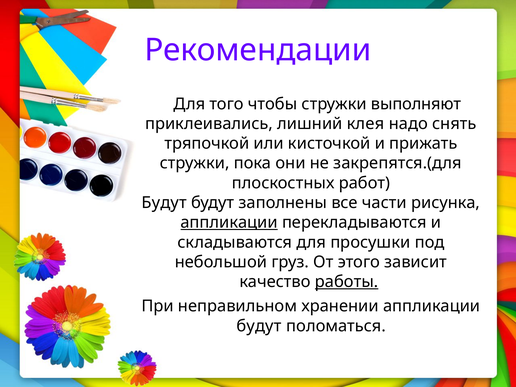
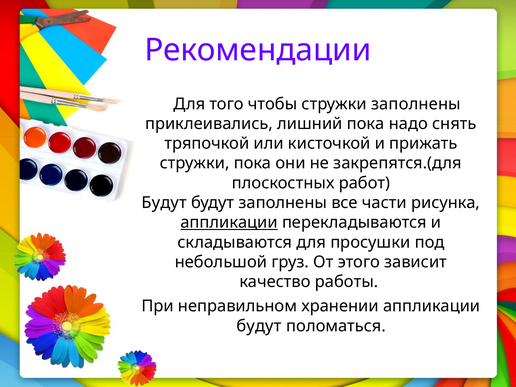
стружки выполняют: выполняют -> заполнены (416, 104)
лишний клея: клея -> пока (366, 124)
работы underline: present -> none (347, 282)
